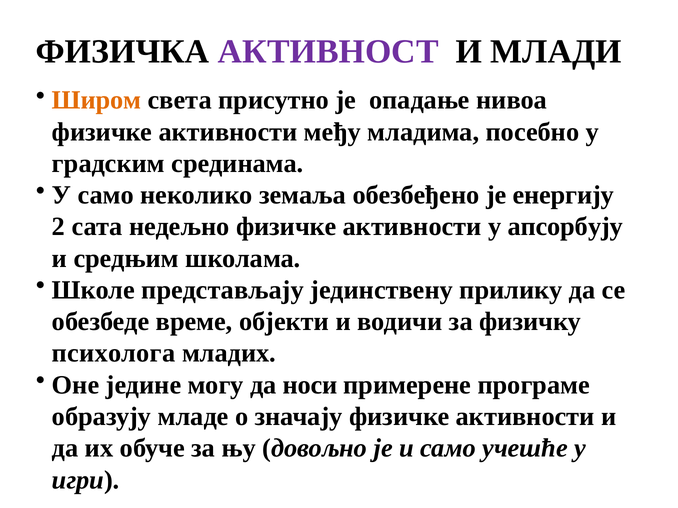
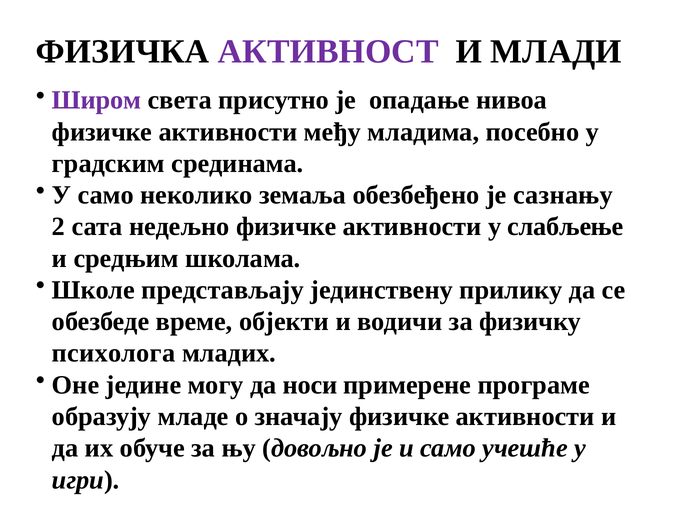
Широм colour: orange -> purple (97, 100)
енергију: енергију -> сазнању (563, 195)
апсорбују: апсорбују -> слабљење (565, 227)
